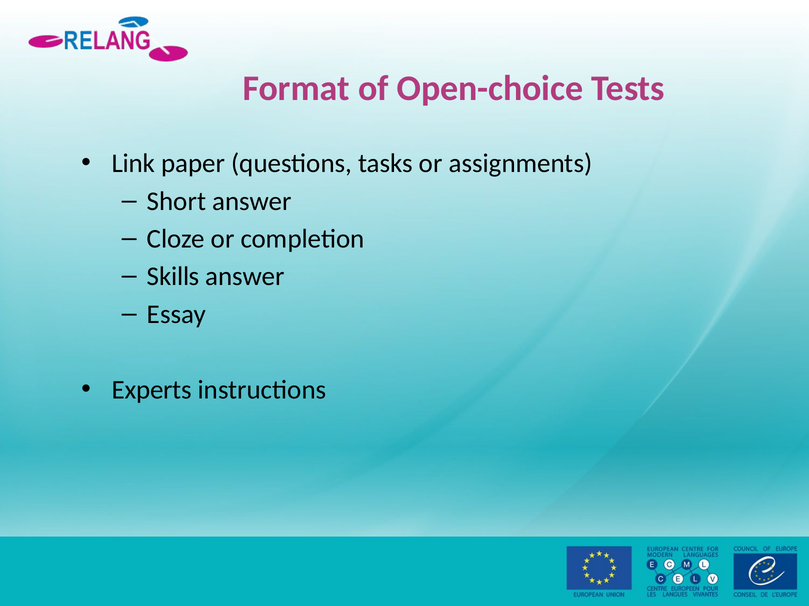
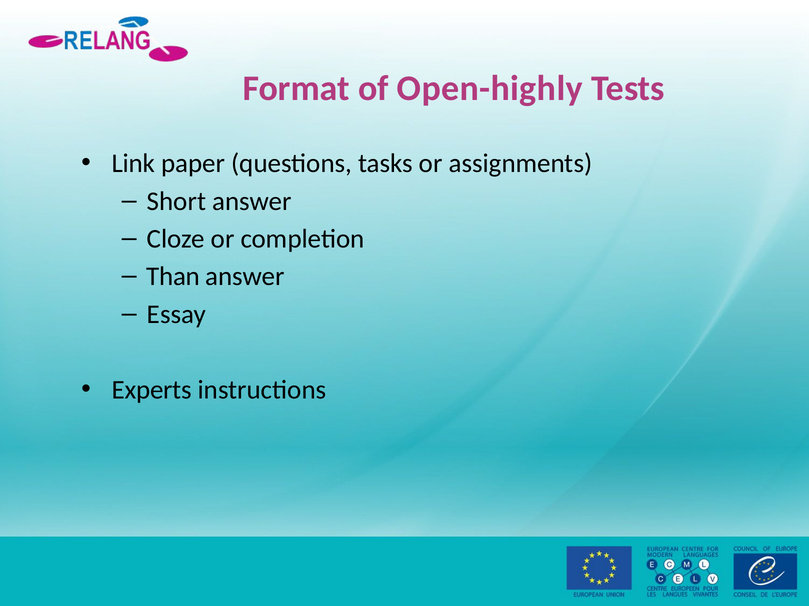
Open-choice: Open-choice -> Open-highly (490, 89)
Skills: Skills -> Than (173, 277)
